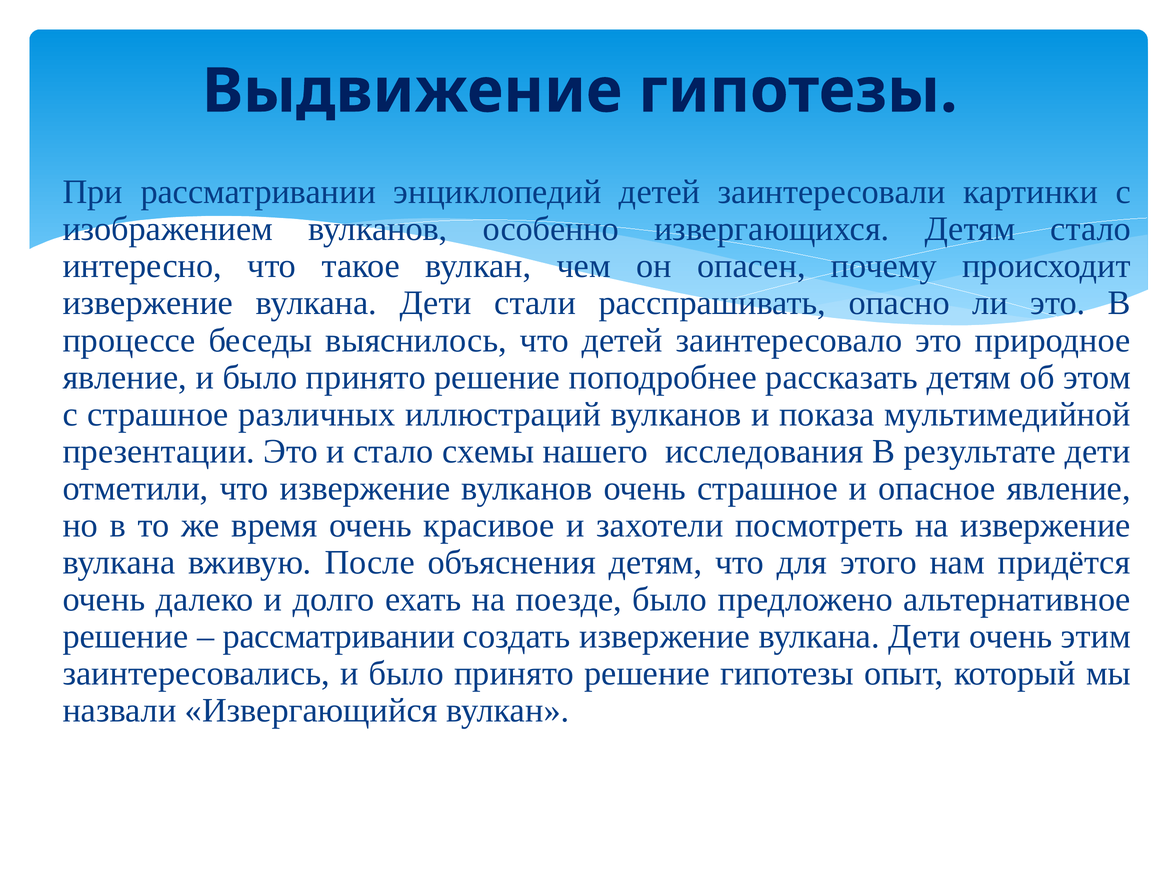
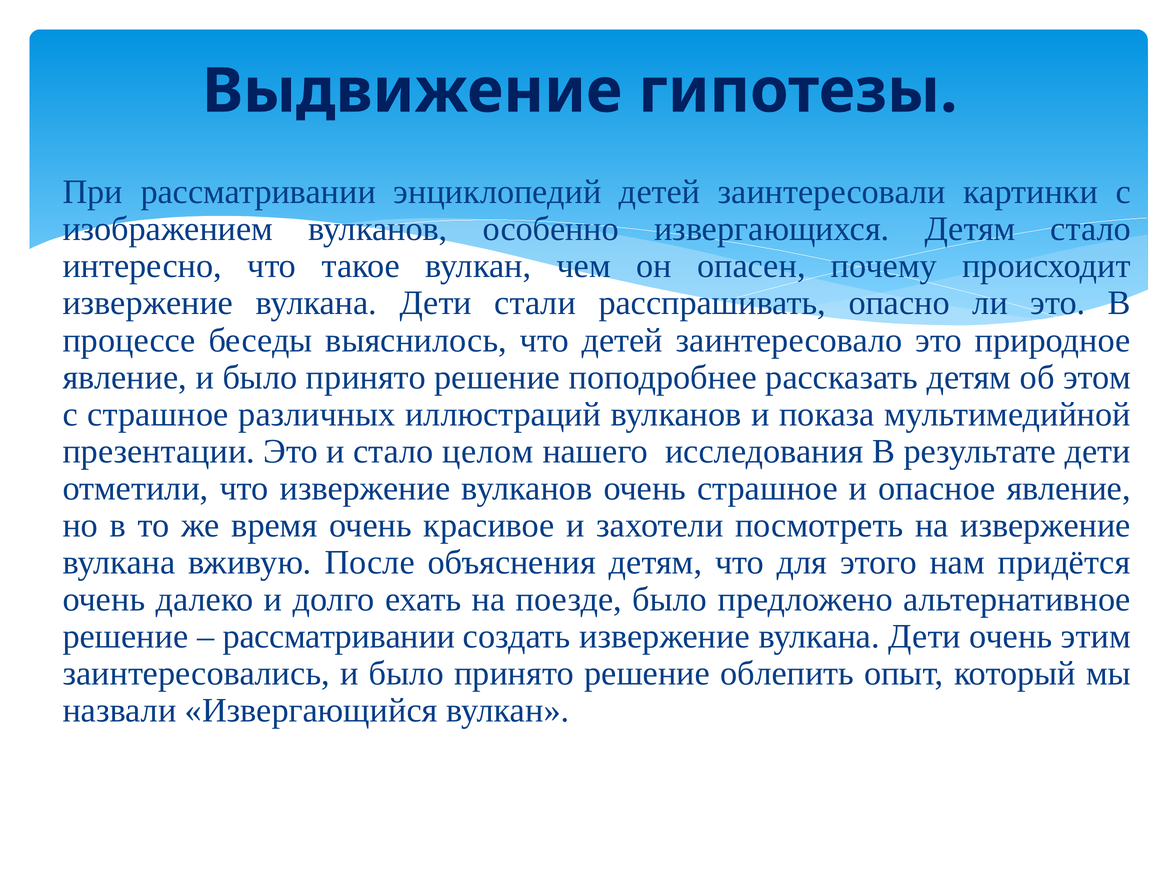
схемы: схемы -> целом (488, 451)
решение гипотезы: гипотезы -> облепить (787, 674)
